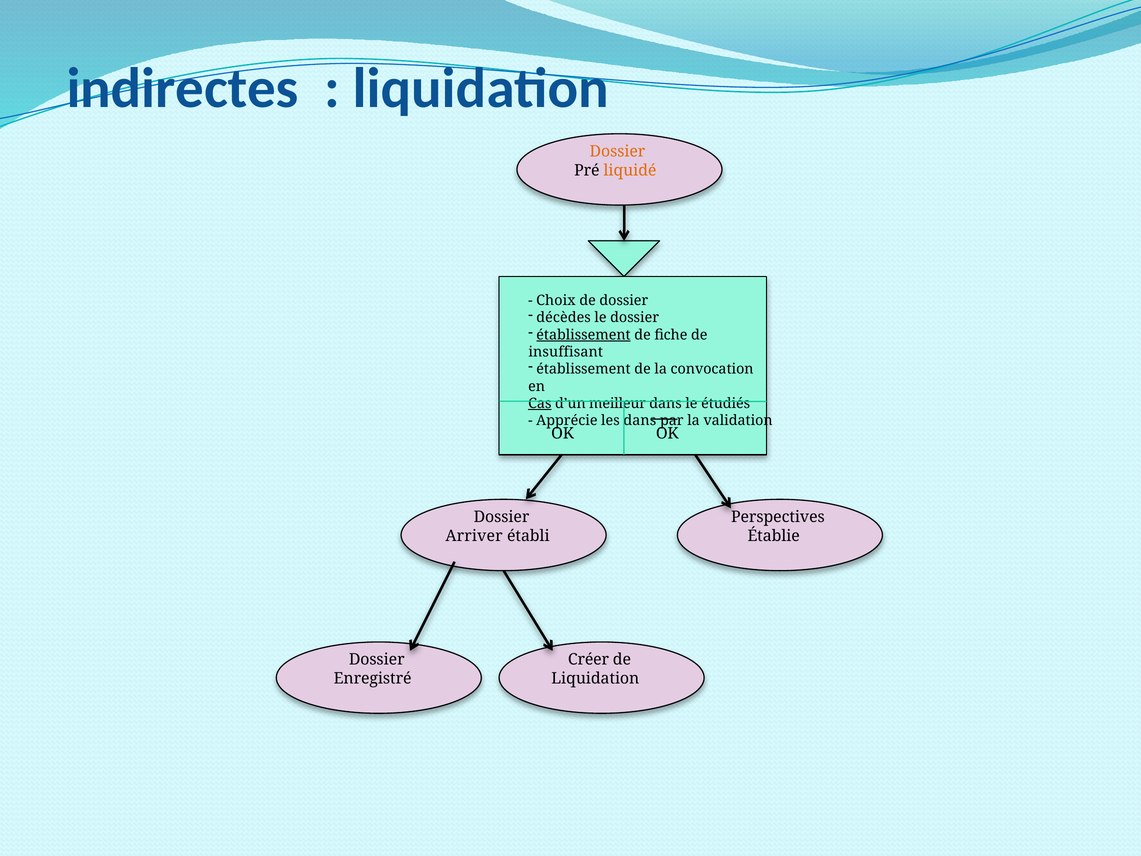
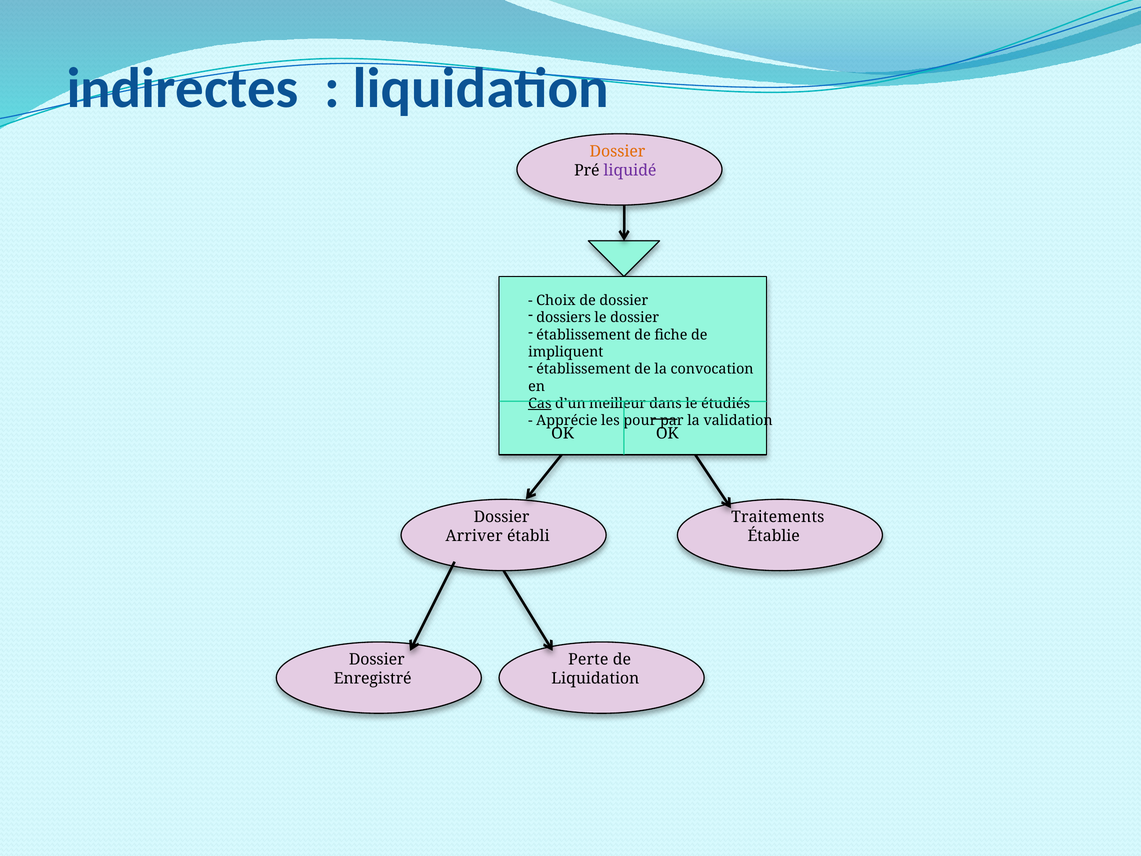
liquidé colour: orange -> purple (630, 170)
décèdes: décèdes -> dossiers (564, 318)
établissement underline: present -> none (583, 335)
insuffisant: insuffisant -> impliquent (566, 352)
les dans: dans -> pour (640, 421)
Perspectives: Perspectives -> Traitements (778, 517)
Créer: Créer -> Perte (588, 659)
